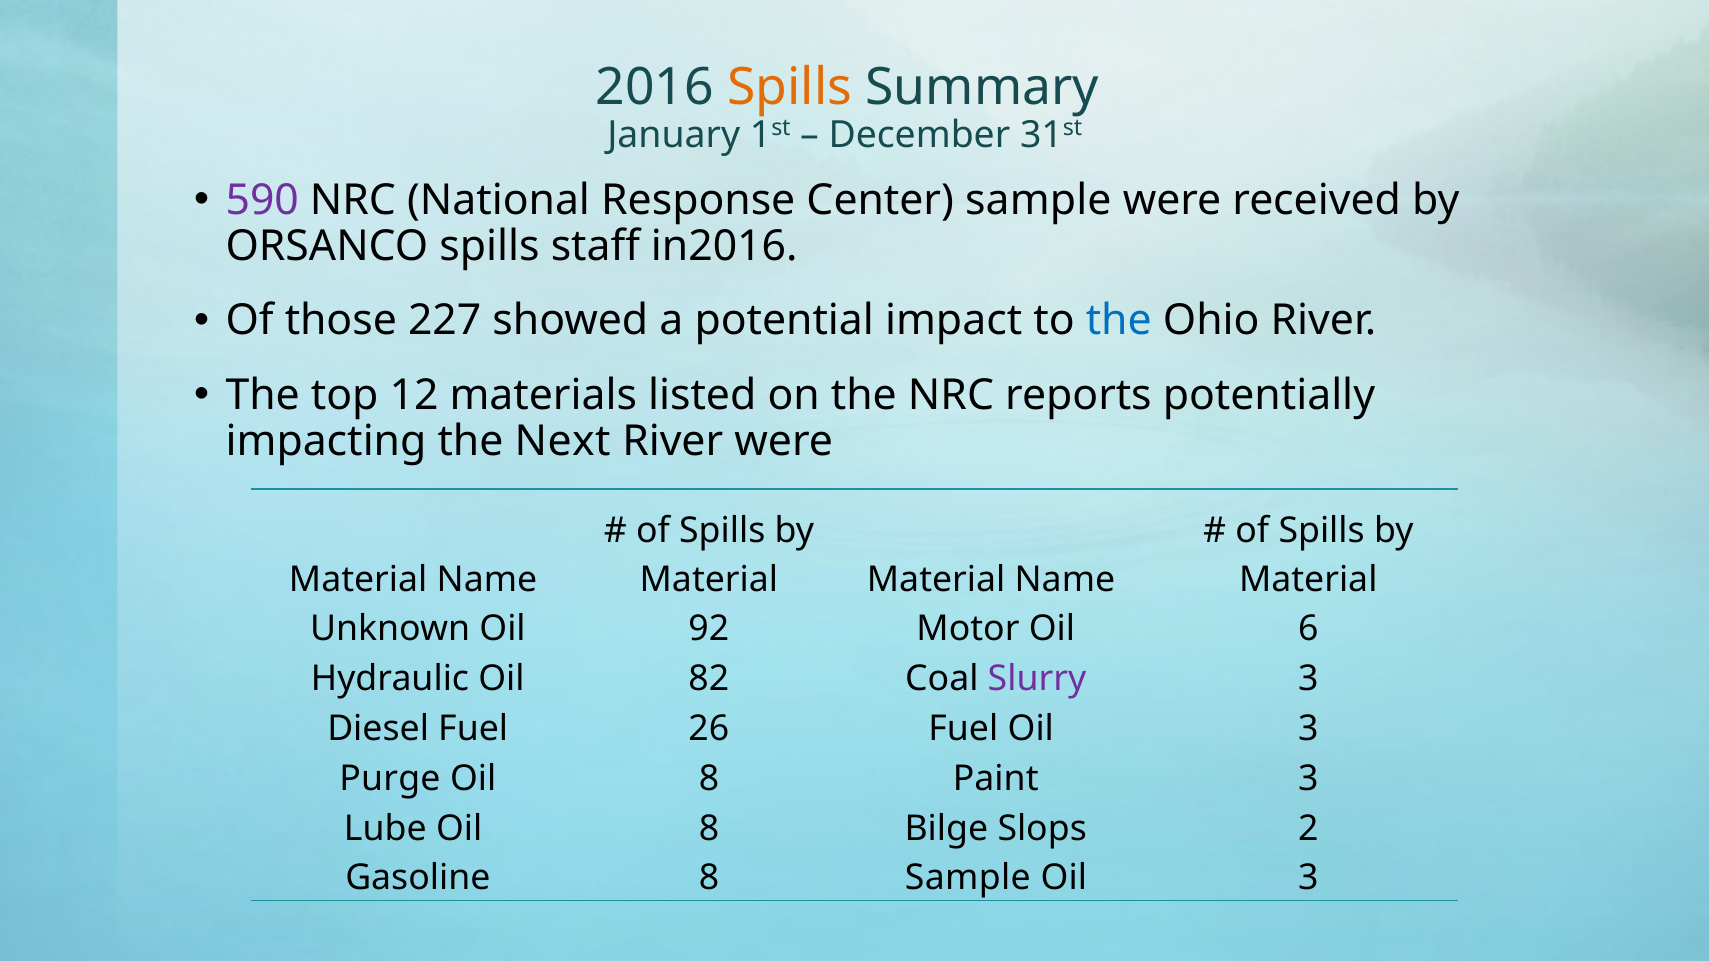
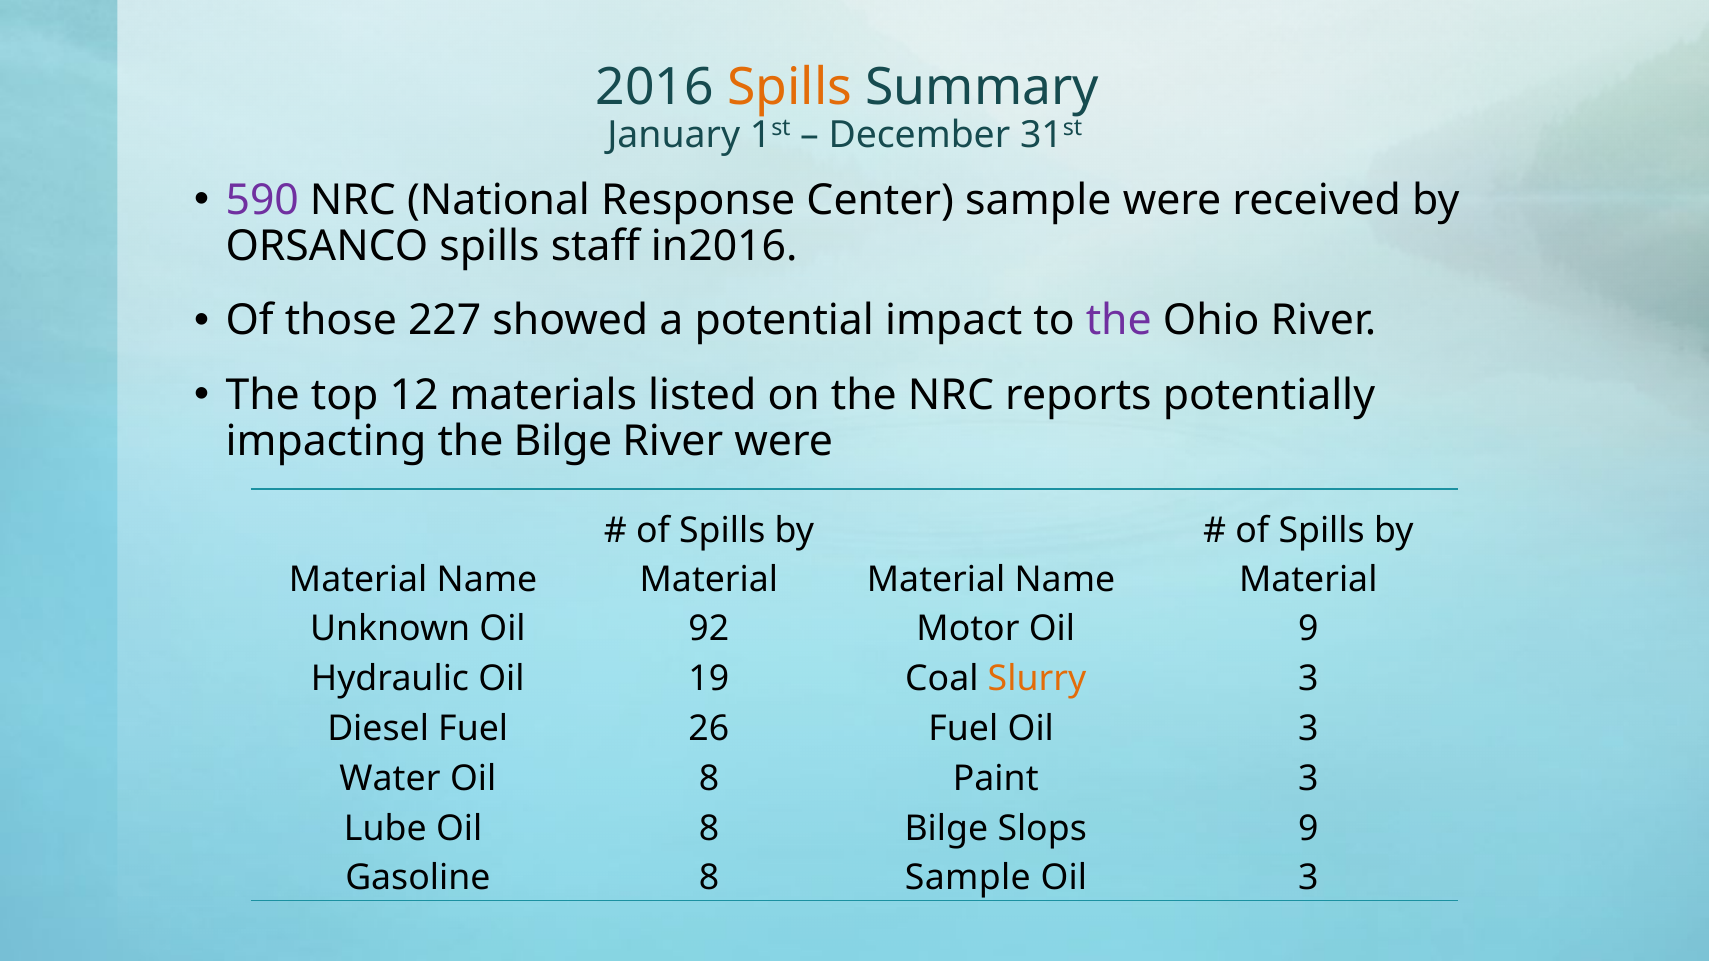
the colour: blue -> purple (1119, 321)
the Next: Next -> Bilge (563, 442)
Oil 6: 6 -> 9 (1308, 630)
82: 82 -> 19 (709, 679)
Slurry colour: purple -> orange (1037, 679)
Purge: Purge -> Water (390, 779)
Slops 2: 2 -> 9 (1308, 829)
